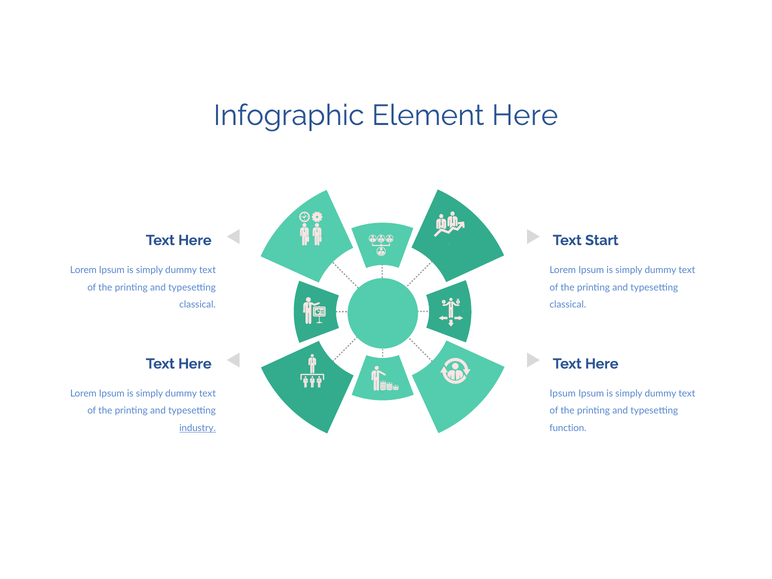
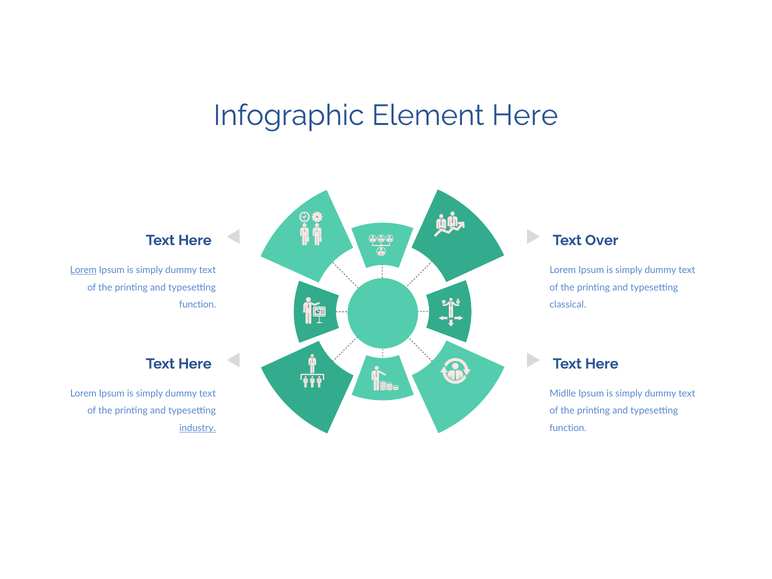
Start: Start -> Over (602, 240)
Lorem underline: none -> present (83, 270)
classical: classical -> function (198, 305)
Ipsum: Ipsum -> Midlle (563, 393)
